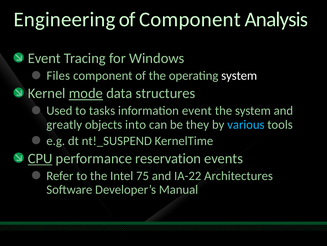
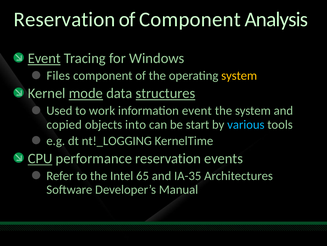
Engineering: Engineering -> Reservation (65, 19)
Event underline: none -> present (44, 58)
system colour: white -> yellow (239, 76)
structures underline: none -> present (166, 93)
tasks: tasks -> work (102, 110)
greatly: greatly -> copied (64, 124)
they: they -> start (198, 124)
nt!_SUSPEND: nt!_SUSPEND -> nt!_LOGGING (117, 140)
75: 75 -> 65 (143, 175)
IA-22: IA-22 -> IA-35 (188, 175)
